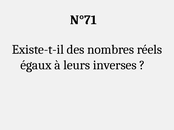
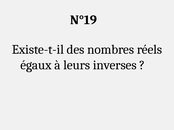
N°71: N°71 -> N°19 (84, 20)
